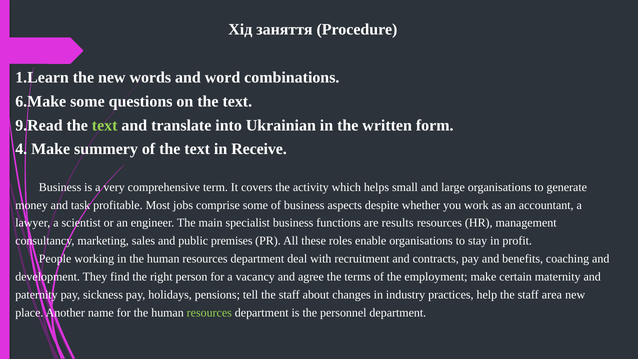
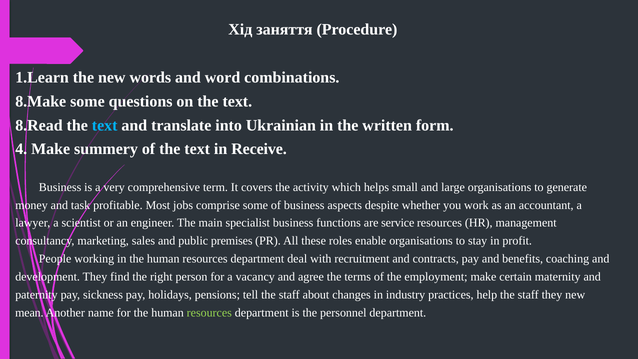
6.Make: 6.Make -> 8.Make (41, 101)
9.Read: 9.Read -> 8.Read (39, 125)
text colour: light green -> light blue (105, 125)
results: results -> service (398, 223)
staff area: area -> they (552, 295)
place: place -> mean (29, 313)
